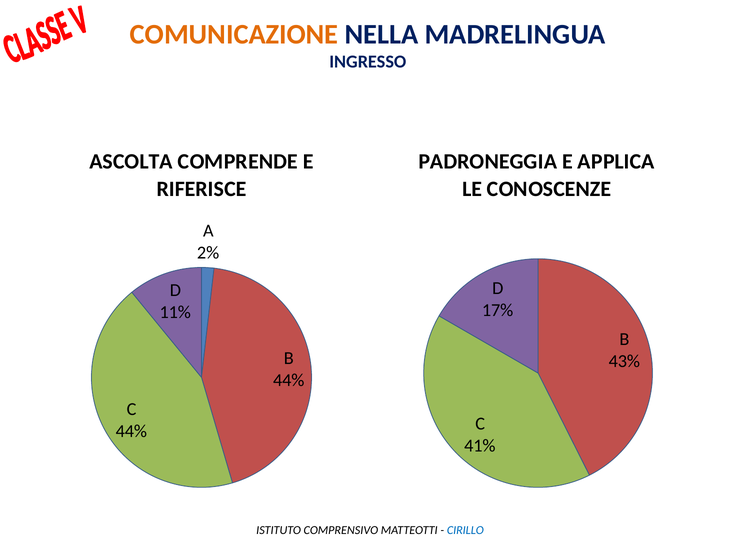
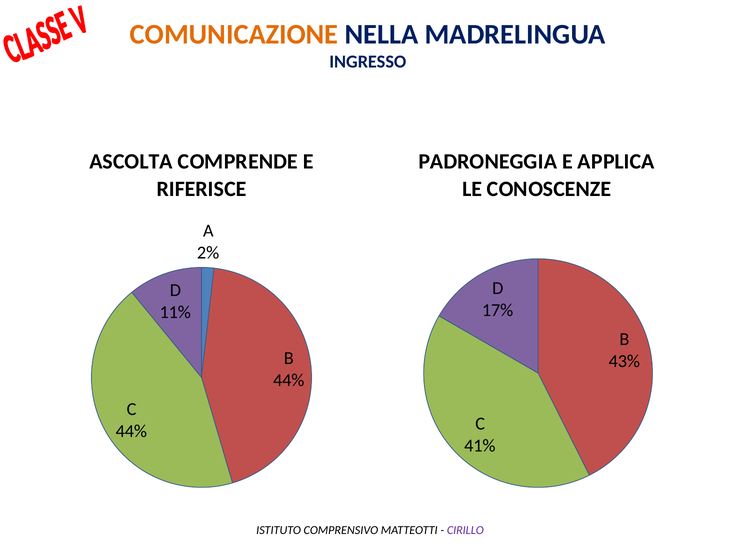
CIRILLO colour: blue -> purple (465, 531)
